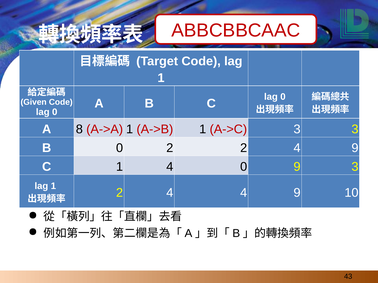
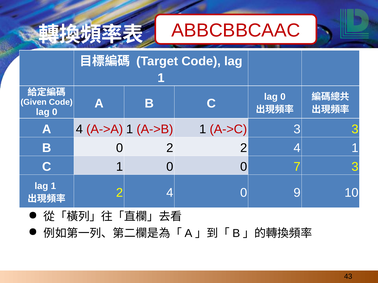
A 8: 8 -> 4 (79, 129)
2 4 9: 9 -> 1 (355, 148)
1 4: 4 -> 0 (170, 167)
0 9: 9 -> 7 (297, 167)
4 4: 4 -> 0 (244, 193)
